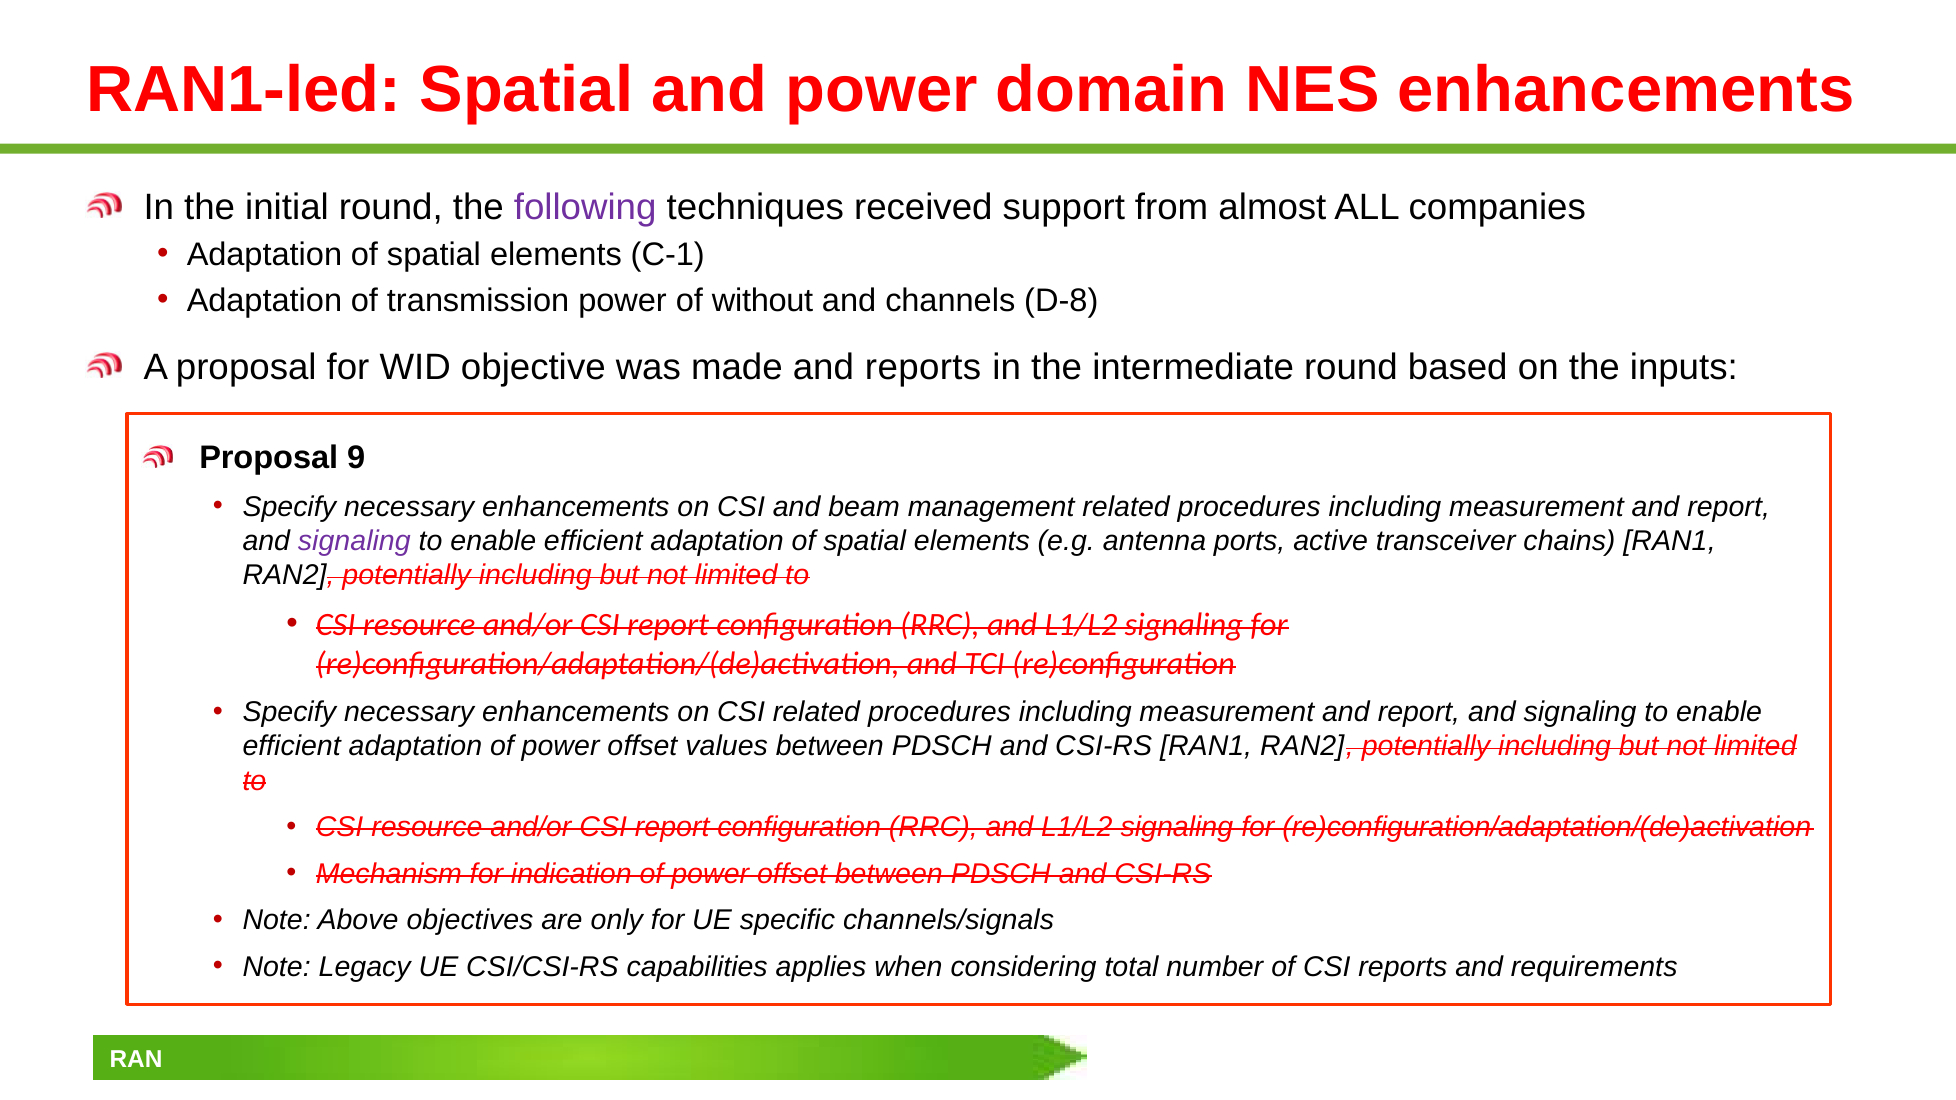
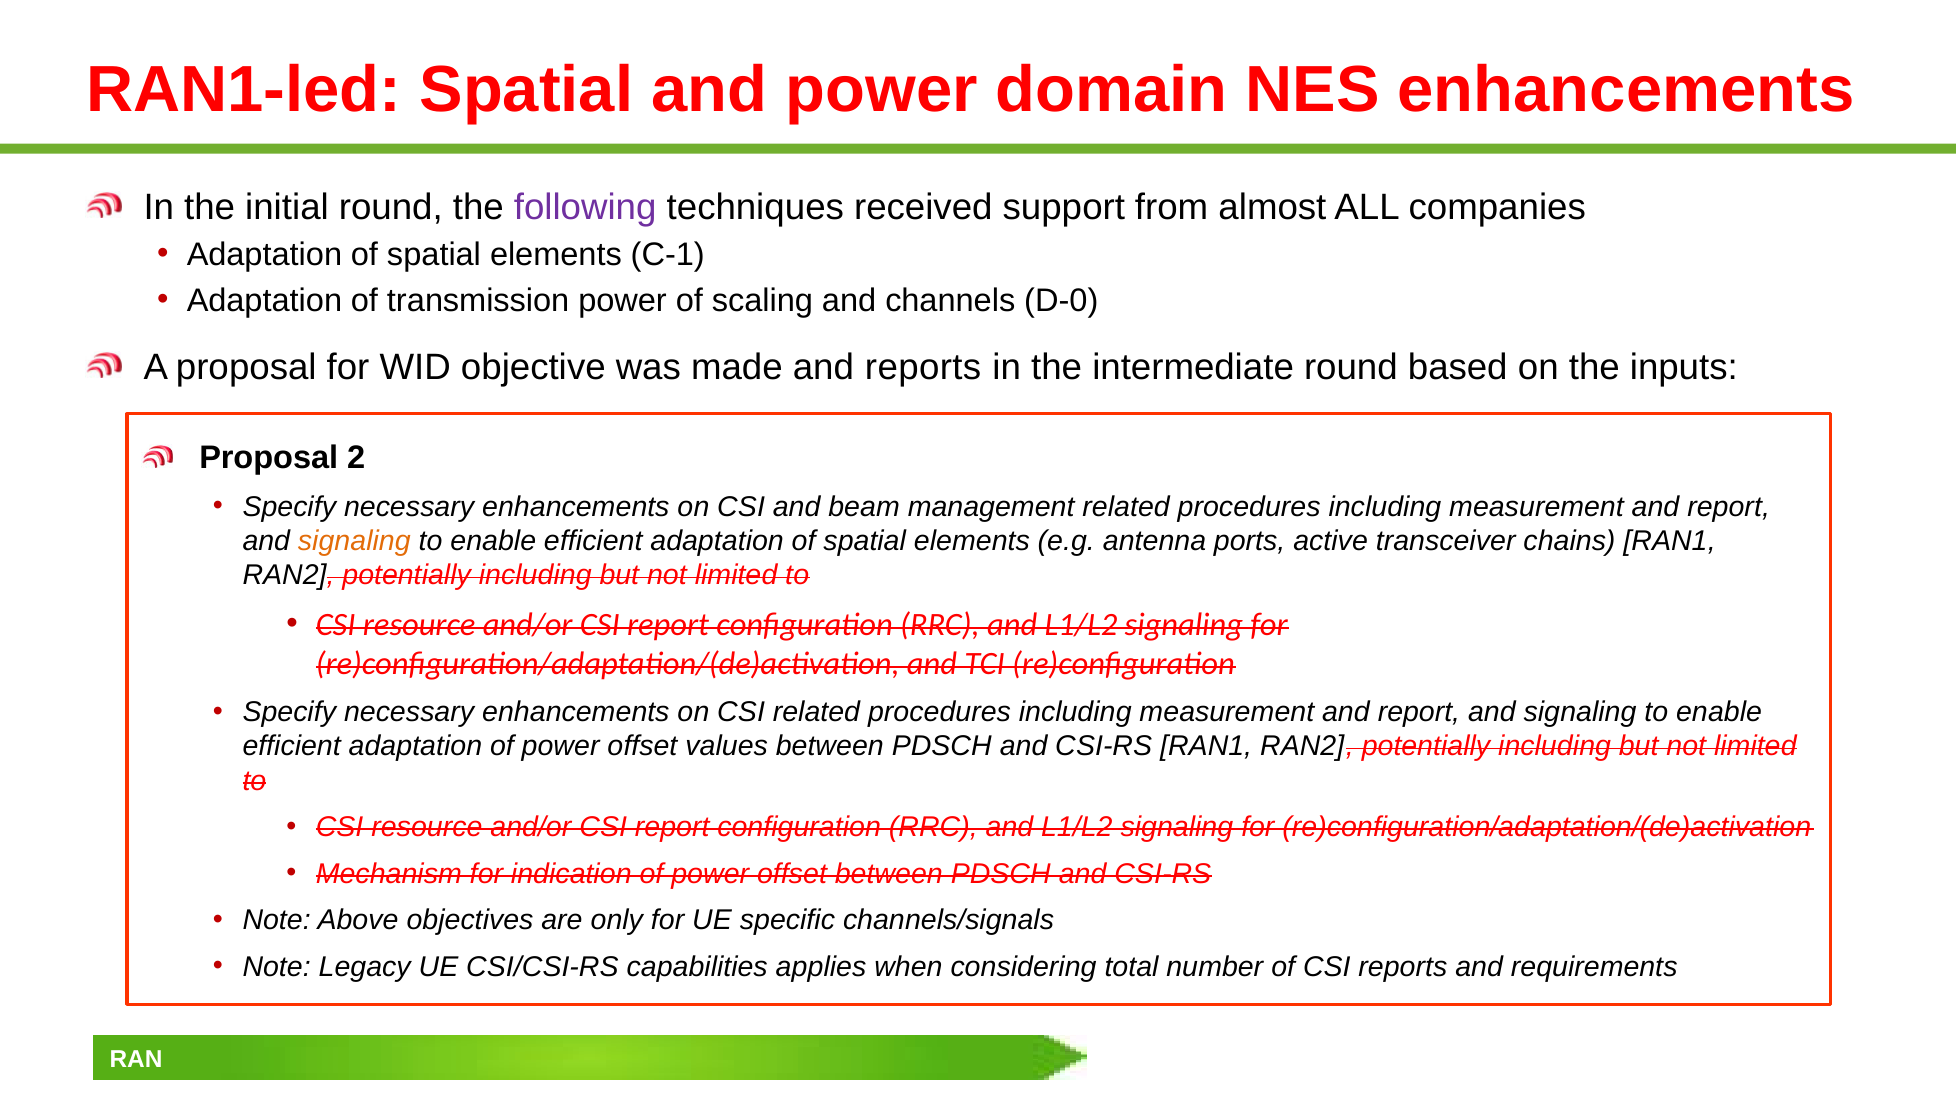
without: without -> scaling (762, 301)
D-8: D-8 -> D-0 (1061, 301)
9: 9 -> 2 (356, 458)
signaling colour: purple -> orange (354, 541)
